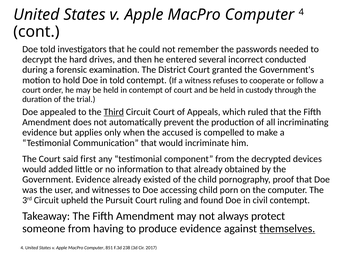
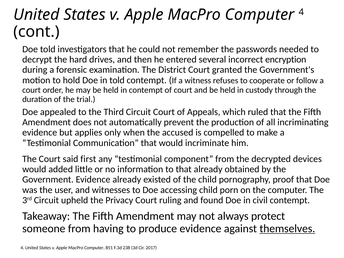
conducted: conducted -> encryption (286, 59)
Third underline: present -> none (114, 112)
Pursuit: Pursuit -> Privacy (119, 200)
